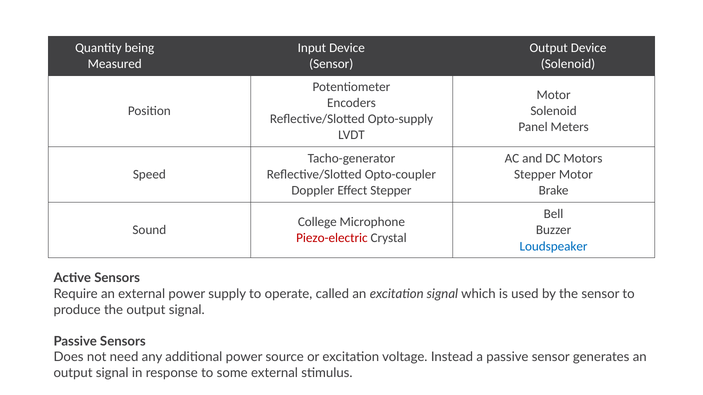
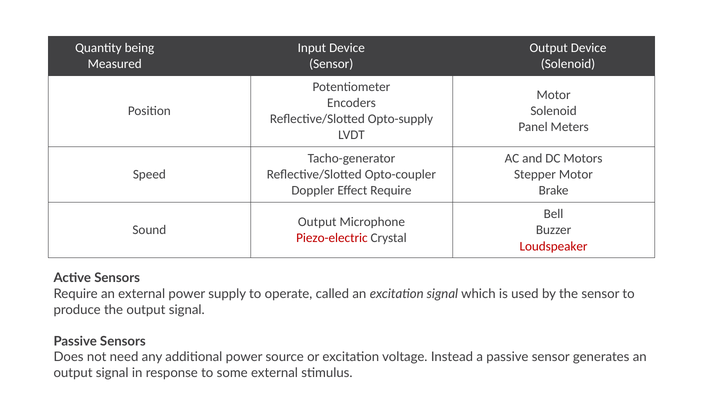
Effect Stepper: Stepper -> Require (391, 191)
College: College -> Output (317, 222)
Loudspeaker colour: blue -> red (554, 246)
